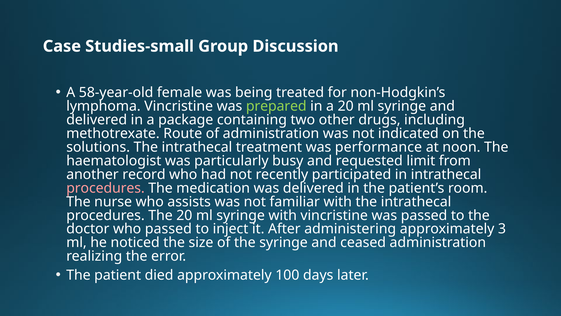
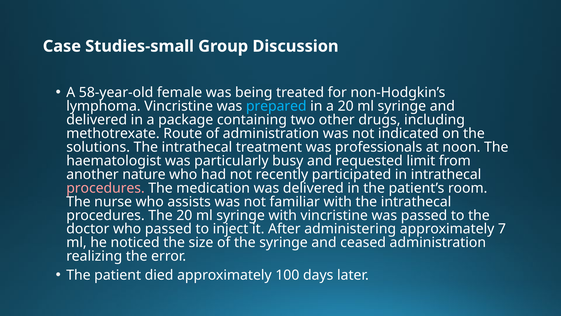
prepared colour: light green -> light blue (276, 106)
performance: performance -> professionals (379, 147)
record: record -> nature (144, 174)
3: 3 -> 7 (502, 229)
